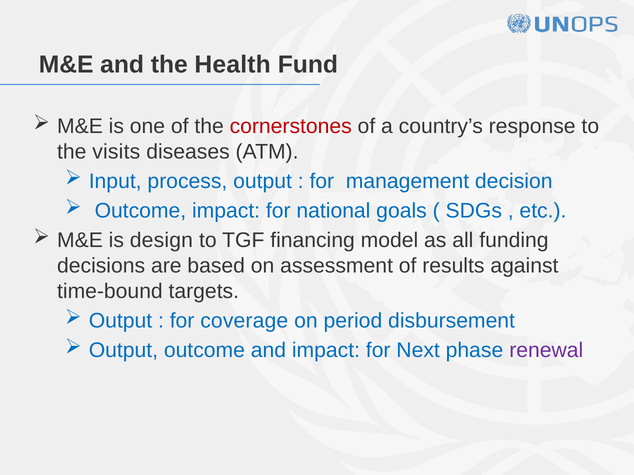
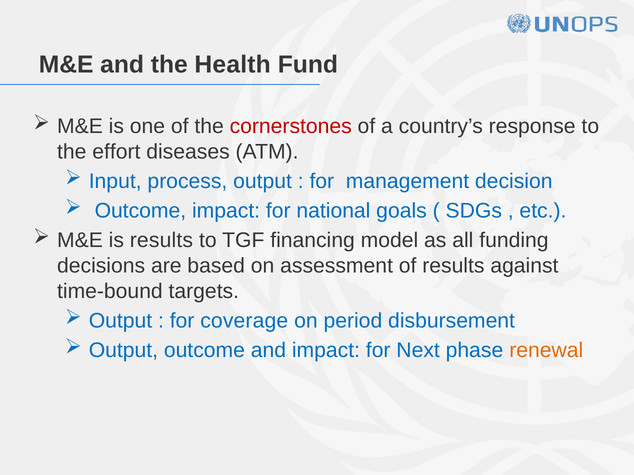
visits: visits -> effort (116, 152)
is design: design -> results (161, 241)
renewal colour: purple -> orange (546, 351)
